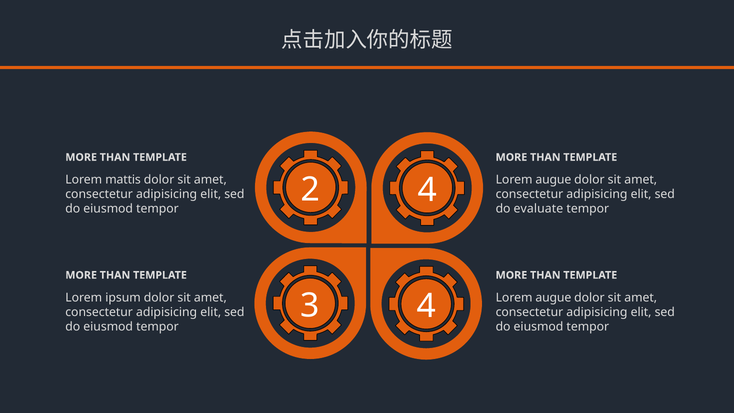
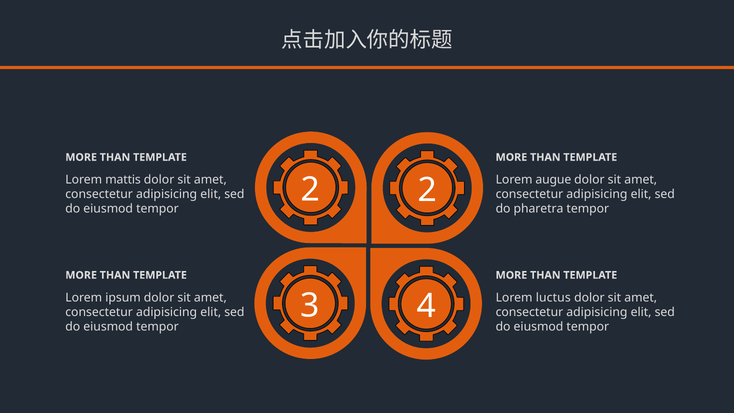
2 4: 4 -> 2 (427, 190)
evaluate: evaluate -> pharetra (538, 209)
augue: augue -> luctus (553, 298)
